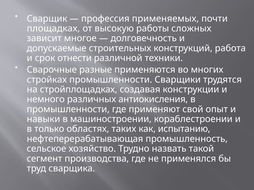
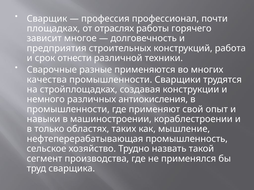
применяемых: применяемых -> профессионал (165, 19)
высокую: высокую -> отраслях (114, 29)
сложных: сложных -> горячего (191, 29)
допускаемые: допускаемые -> предприятия (57, 48)
стройках: стройках -> качества (47, 80)
испытанию: испытанию -> мышление (184, 129)
